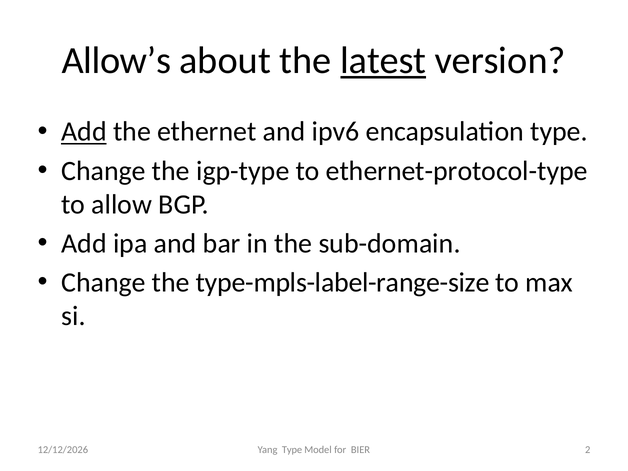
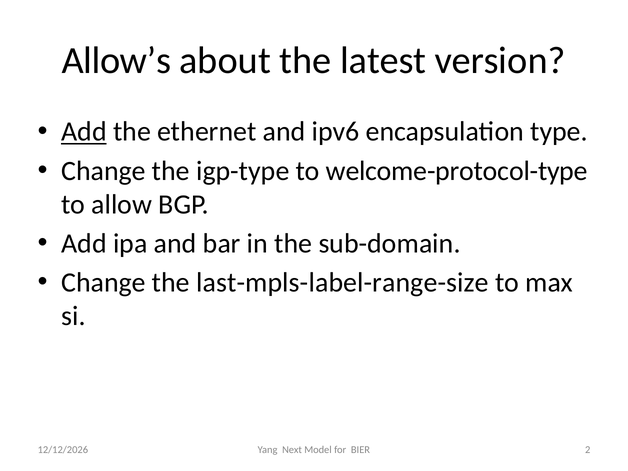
latest underline: present -> none (383, 61)
ethernet-protocol-type: ethernet-protocol-type -> welcome-protocol-type (457, 171)
type-mpls-label-range-size: type-mpls-label-range-size -> last-mpls-label-range-size (343, 283)
Yang Type: Type -> Next (292, 450)
